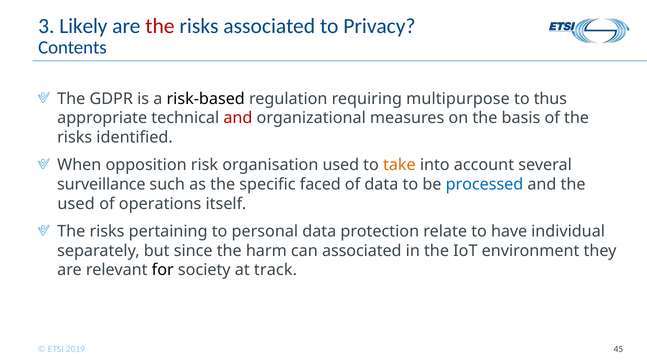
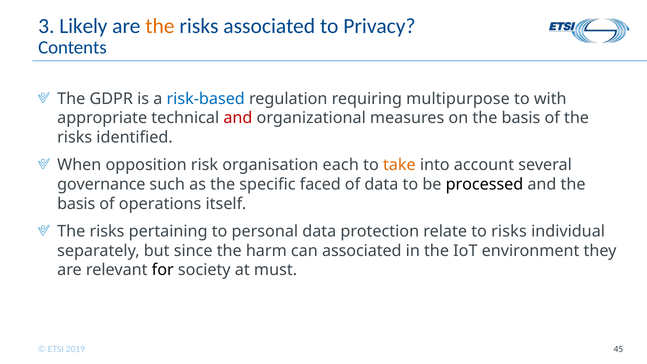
the colour: red -> orange (160, 26)
risk-based colour: black -> blue (206, 99)
thus: thus -> with (550, 99)
organisation used: used -> each (341, 165)
surveillance: surveillance -> governance (101, 184)
processed colour: blue -> black (484, 184)
used: used -> basis (76, 204)
to have: have -> risks (509, 231)
track: track -> must (276, 270)
